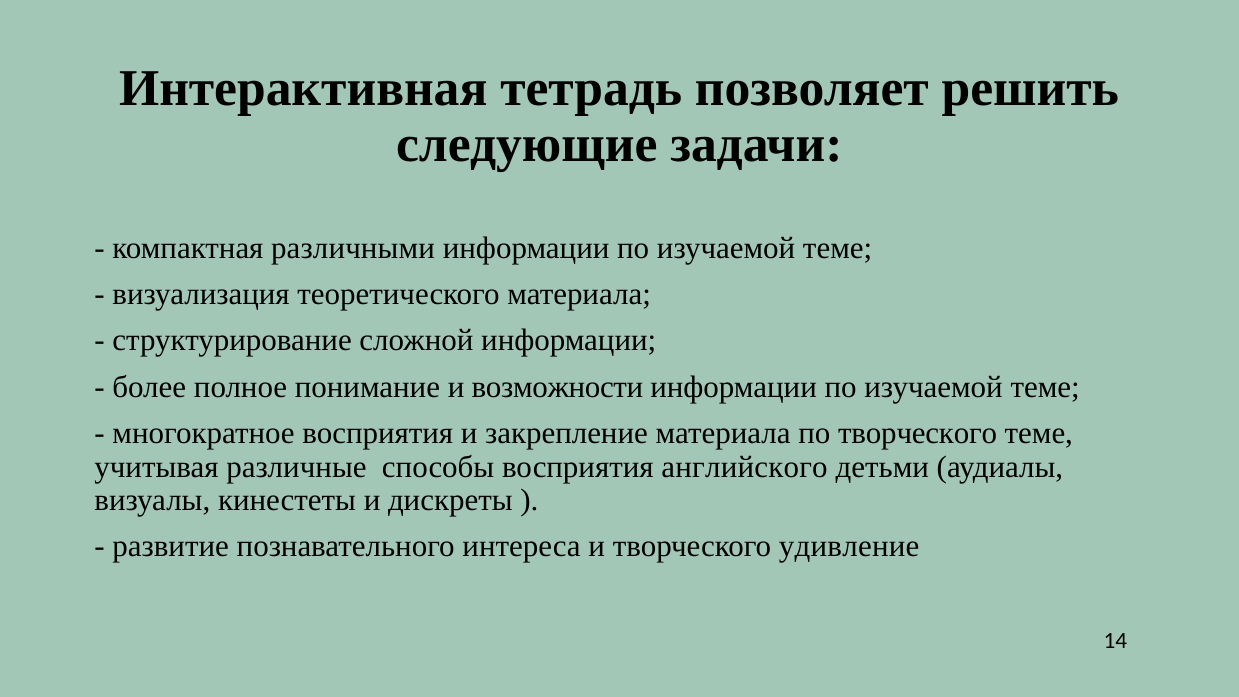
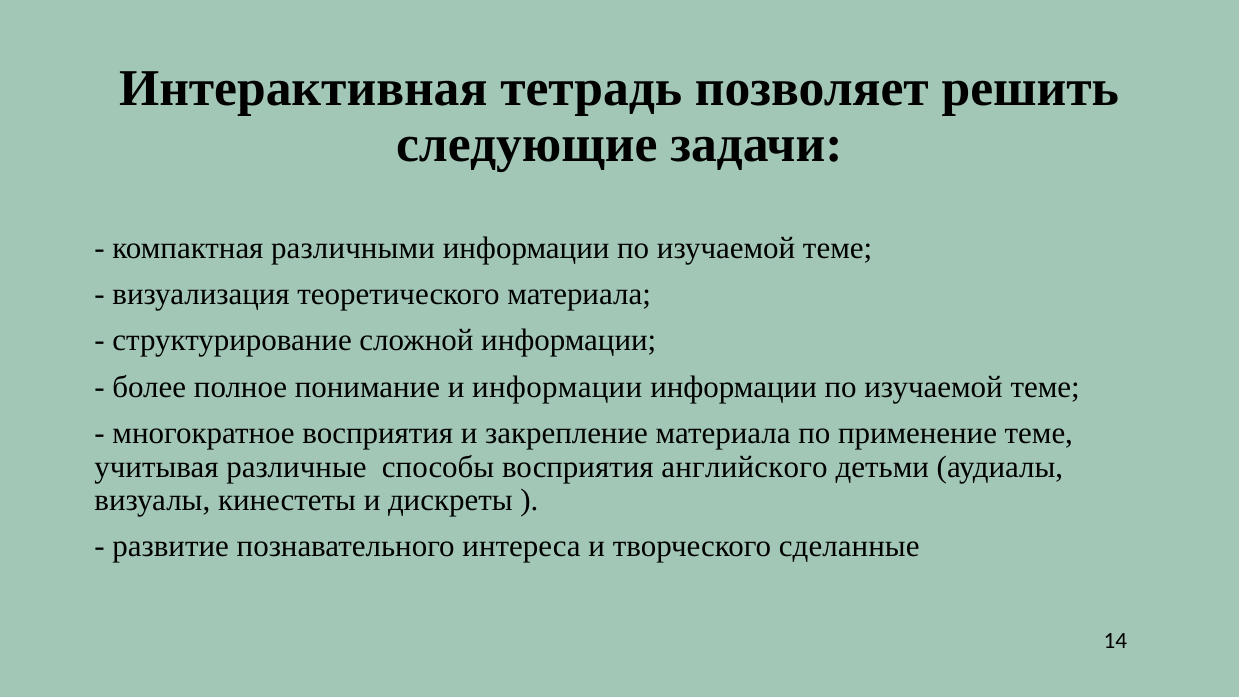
и возможности: возможности -> информации (557, 387)
по творческого: творческого -> применение (918, 433)
удивление: удивление -> сделанные (849, 547)
